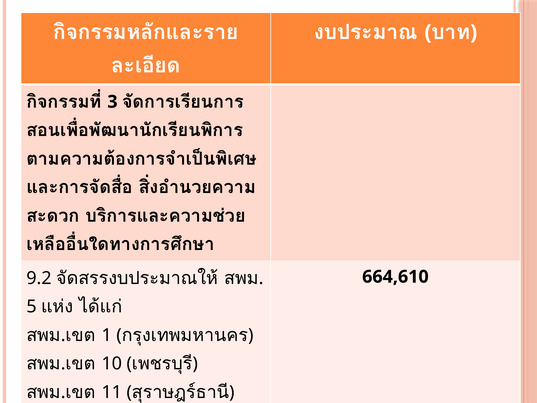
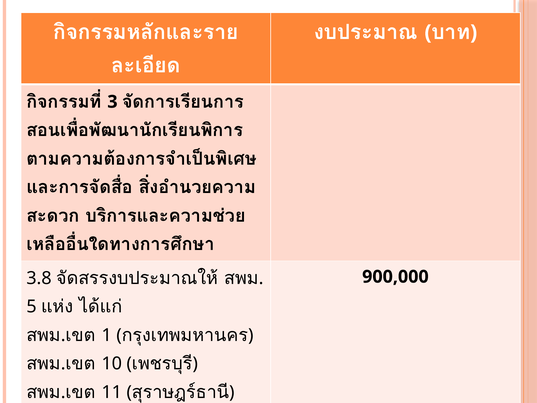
9.2: 9.2 -> 3.8 (39, 278)
664,610: 664,610 -> 900,000 (395, 277)
